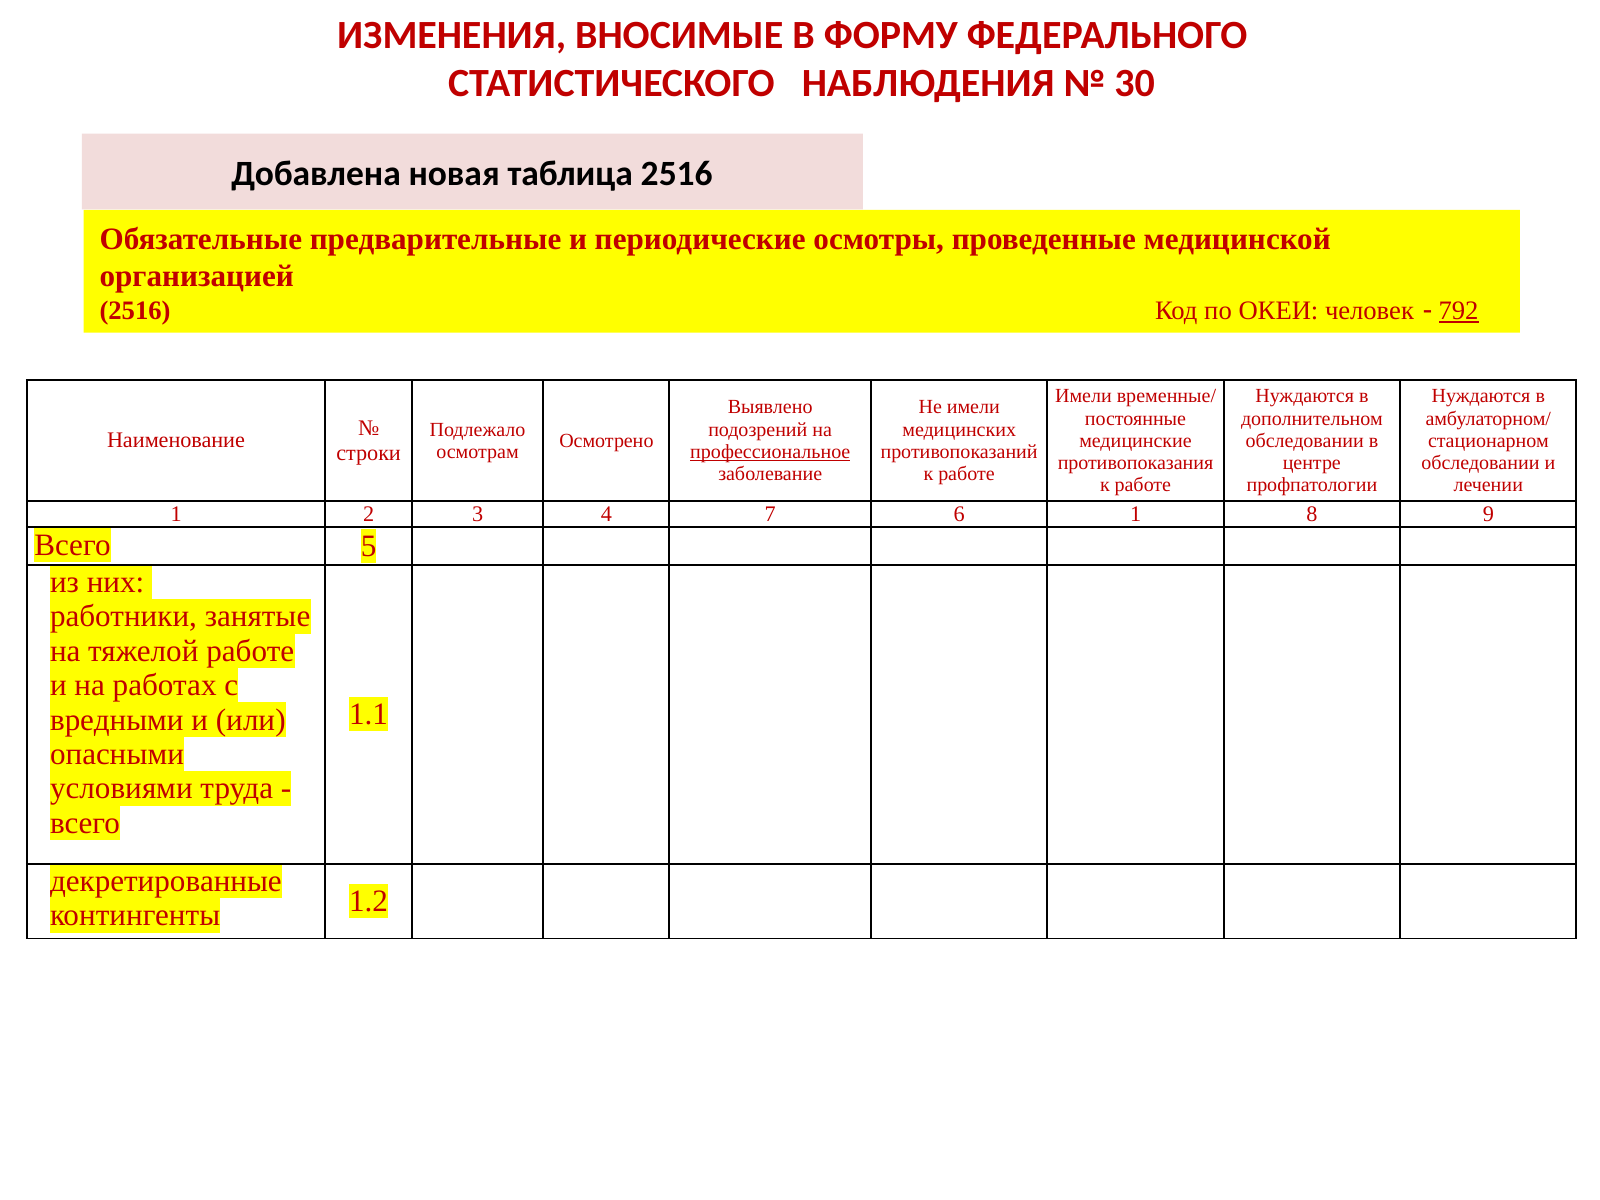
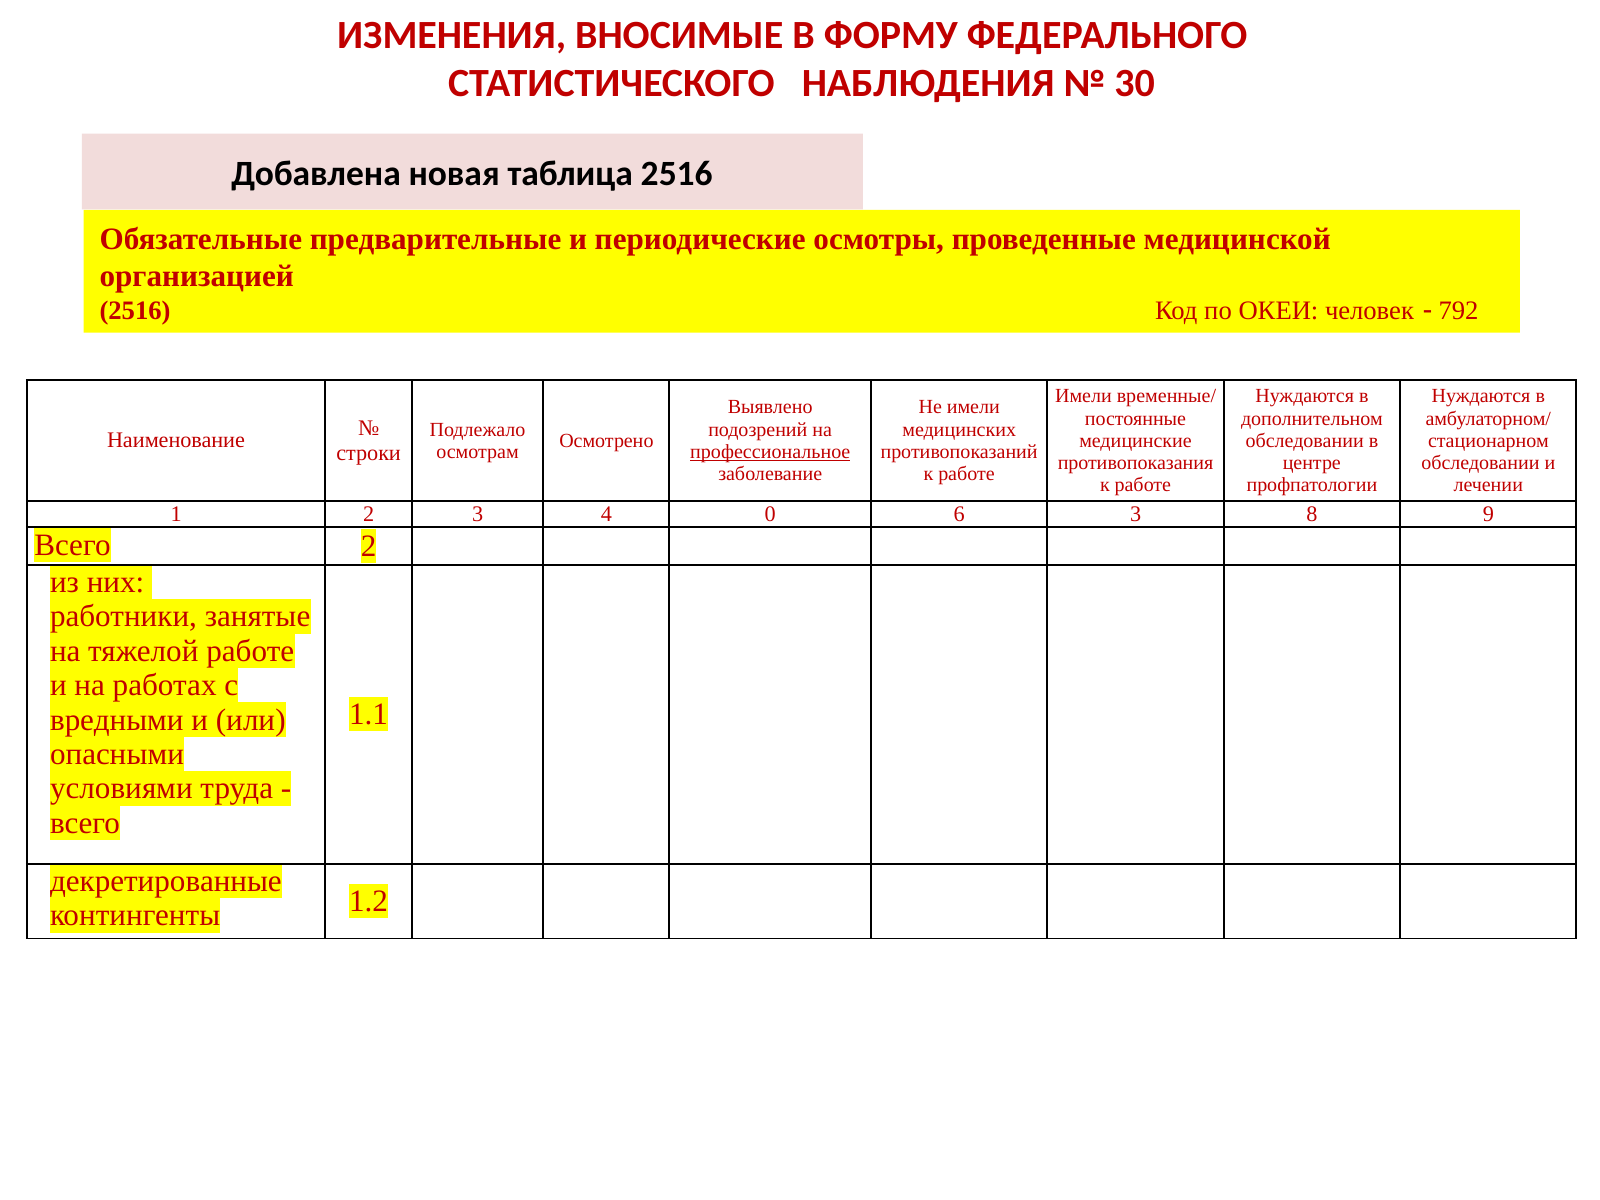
792 underline: present -> none (1459, 310)
7: 7 -> 0 (770, 514)
6 1: 1 -> 3 (1136, 514)
Всего 5: 5 -> 2 (369, 546)
